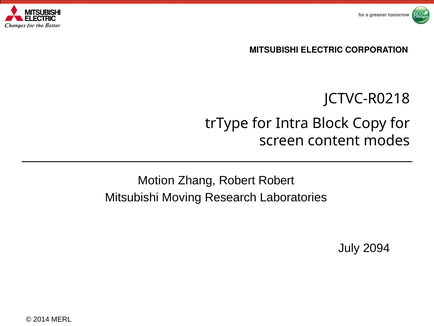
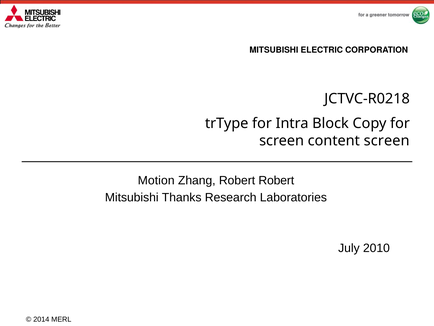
content modes: modes -> screen (387, 141)
Moving: Moving -> Thanks (182, 197)
2094: 2094 -> 2010 (376, 248)
